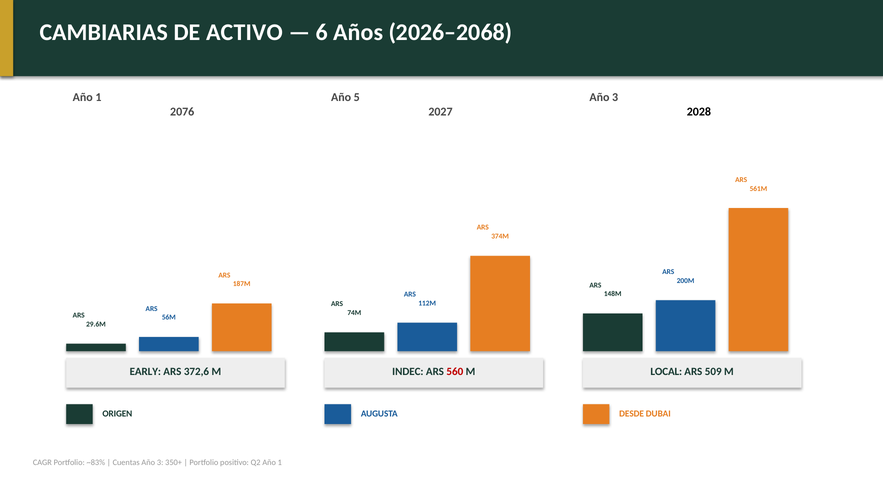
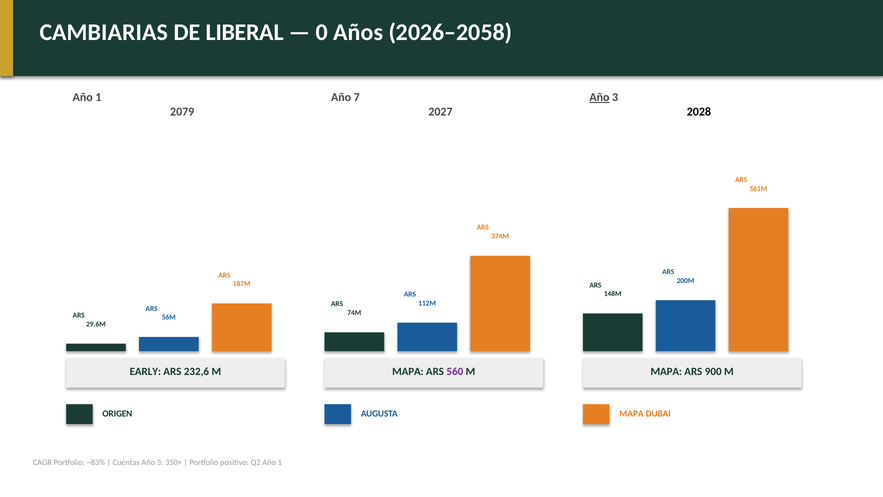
ACTIVO: ACTIVO -> LIBERAL (245, 33)
6: 6 -> 0 (322, 33)
2026–2068: 2026–2068 -> 2026–2058 (450, 33)
5: 5 -> 7 (357, 97)
Año underline: none -> present (599, 97)
2076: 2076 -> 2079 (182, 112)
372,6: 372,6 -> 232,6 (196, 372)
INDEC: INDEC -> MAPA (408, 372)
560 colour: red -> purple (455, 372)
LOCAL: LOCAL -> MAPA (666, 372)
509: 509 -> 900 (713, 372)
AUGUSTA DESDE: DESDE -> MAPA (631, 413)
